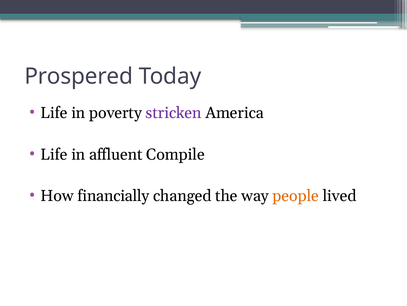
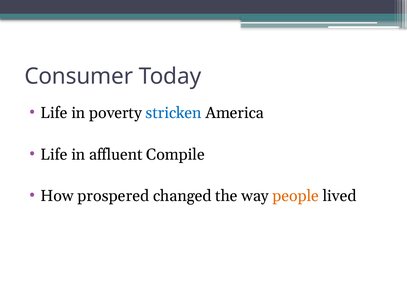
Prospered: Prospered -> Consumer (79, 76)
stricken colour: purple -> blue (174, 113)
financially: financially -> prospered (113, 196)
